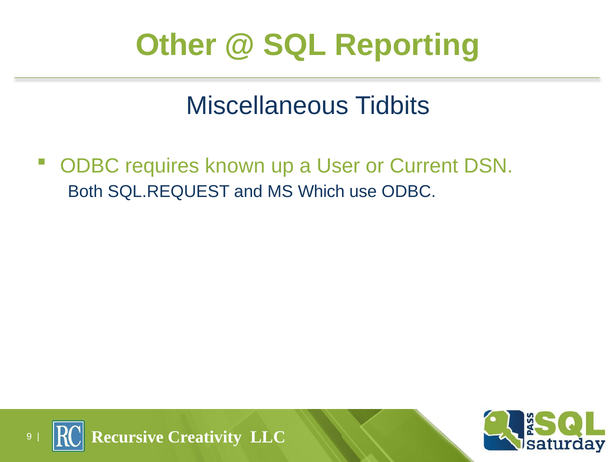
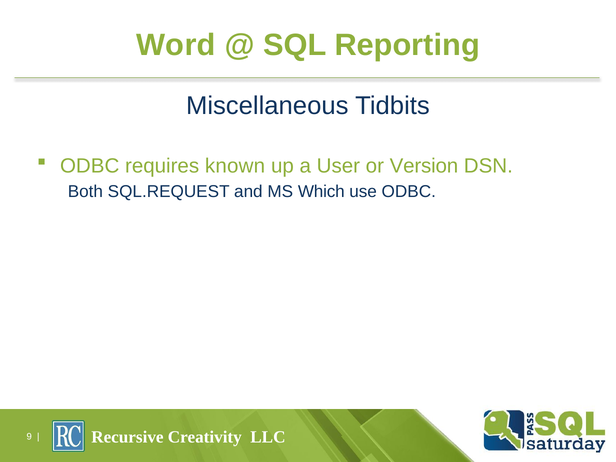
Other: Other -> Word (176, 45)
Current: Current -> Version (424, 166)
